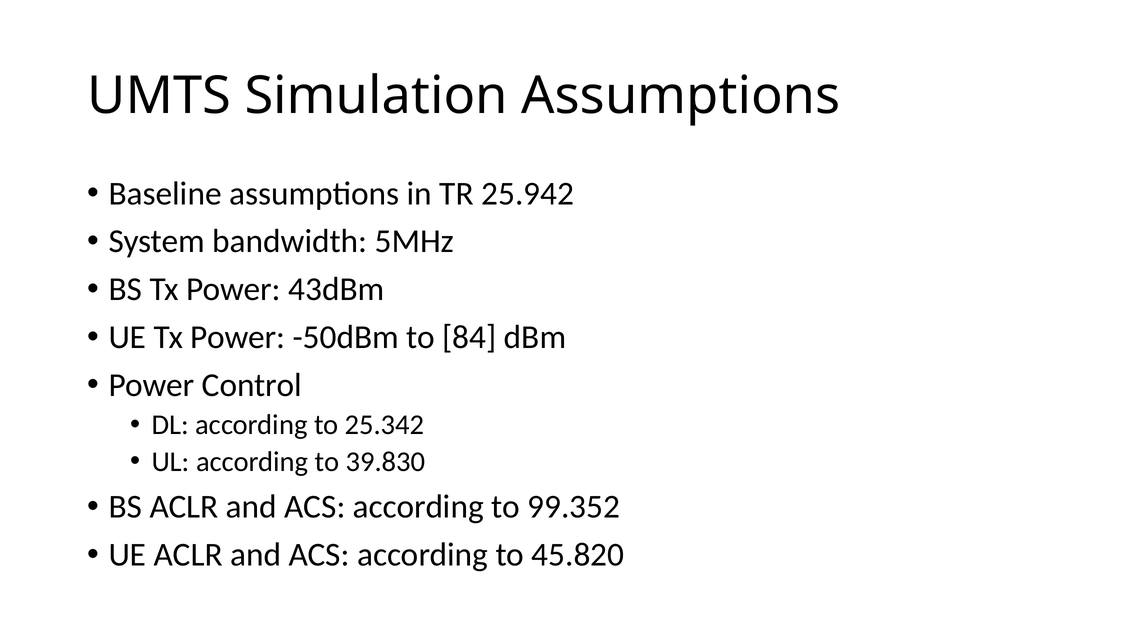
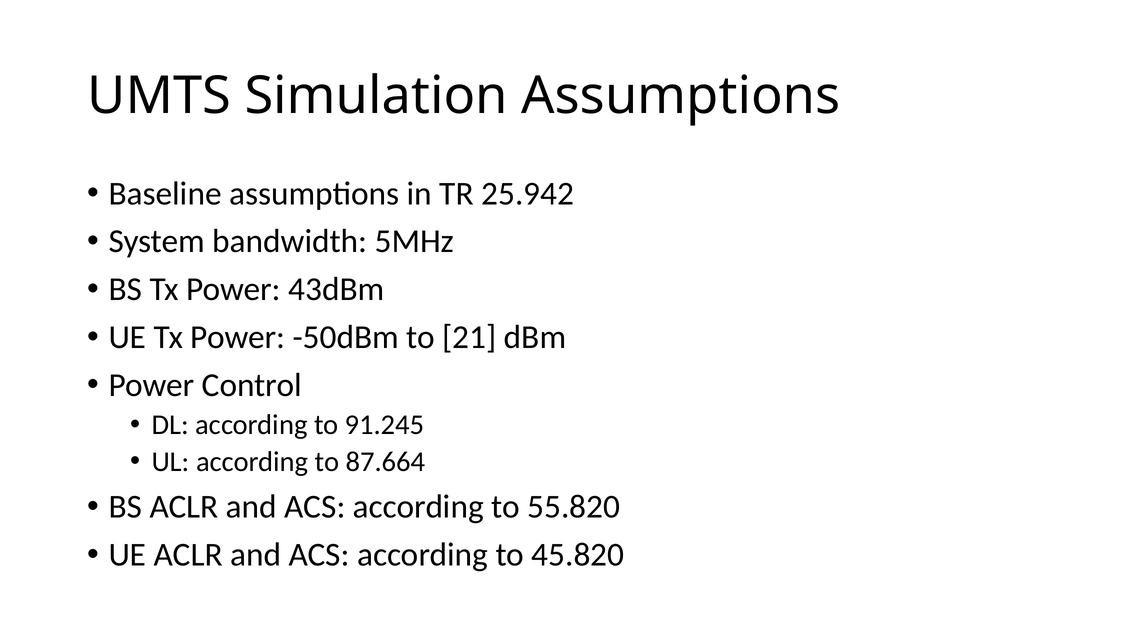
84: 84 -> 21 (469, 337)
25.342: 25.342 -> 91.245 (385, 424)
39.830: 39.830 -> 87.664 (385, 461)
99.352: 99.352 -> 55.820 (574, 506)
